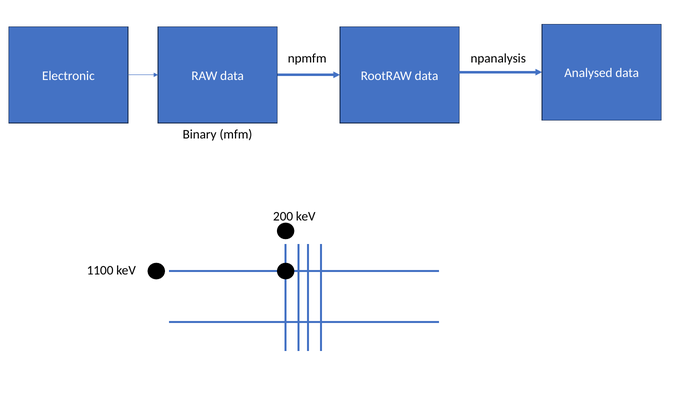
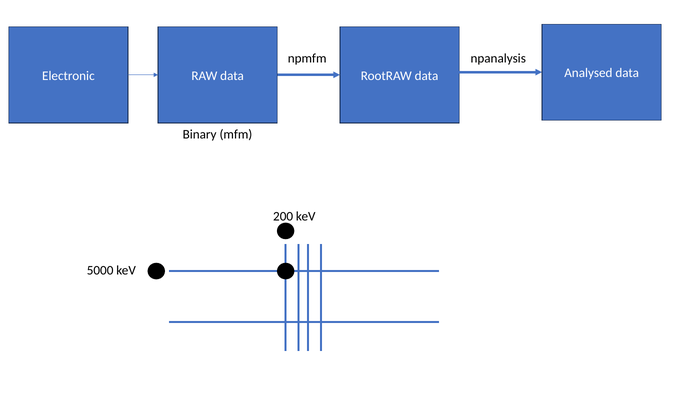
1100: 1100 -> 5000 (100, 270)
